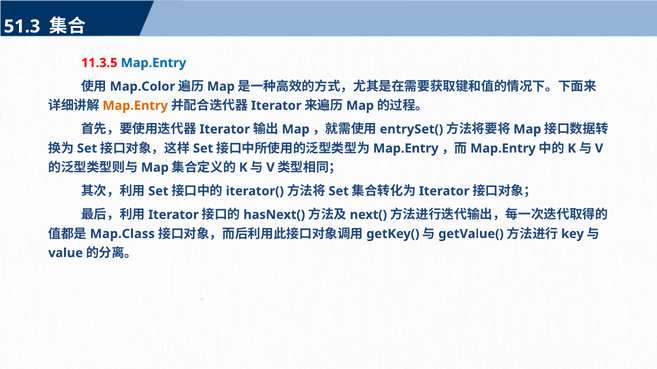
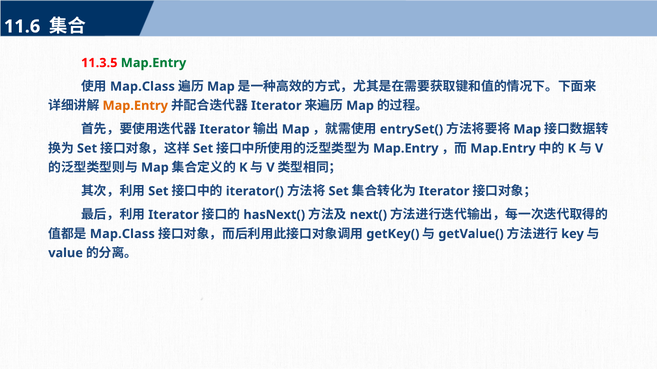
51.3: 51.3 -> 11.6 (22, 26)
Map.Entry colour: blue -> green (154, 63)
Map.Color: Map.Color -> Map.Class (142, 87)
